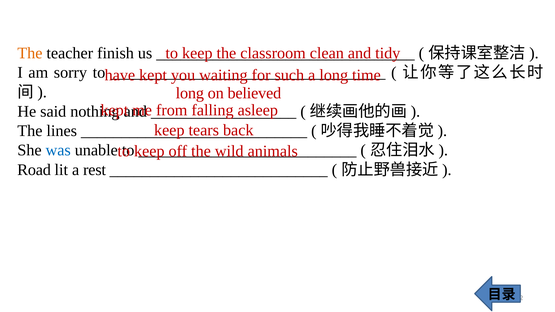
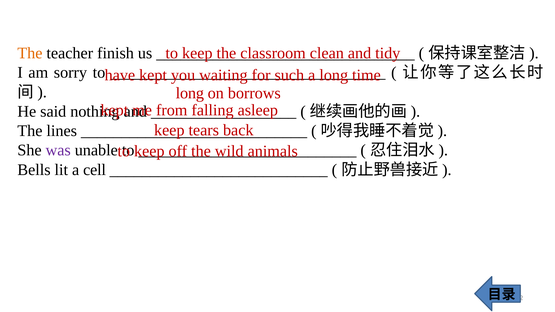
believed: believed -> borrows (254, 93)
was colour: blue -> purple (58, 150)
Road: Road -> Bells (34, 170)
rest: rest -> cell (95, 170)
